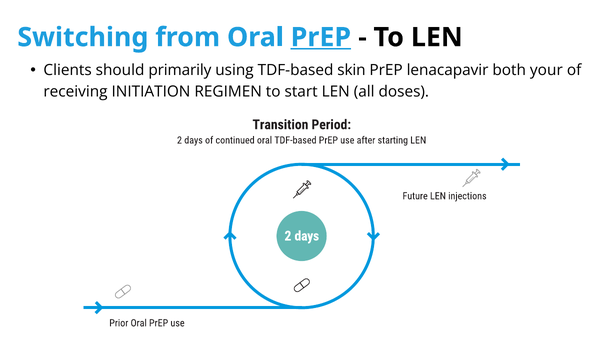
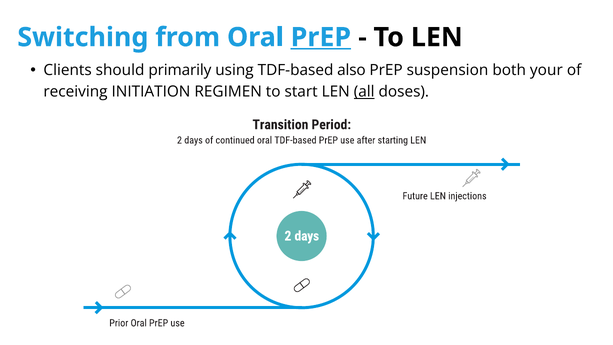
skin: skin -> also (351, 70)
lenacapavir: lenacapavir -> suspension (448, 70)
all underline: none -> present (364, 92)
